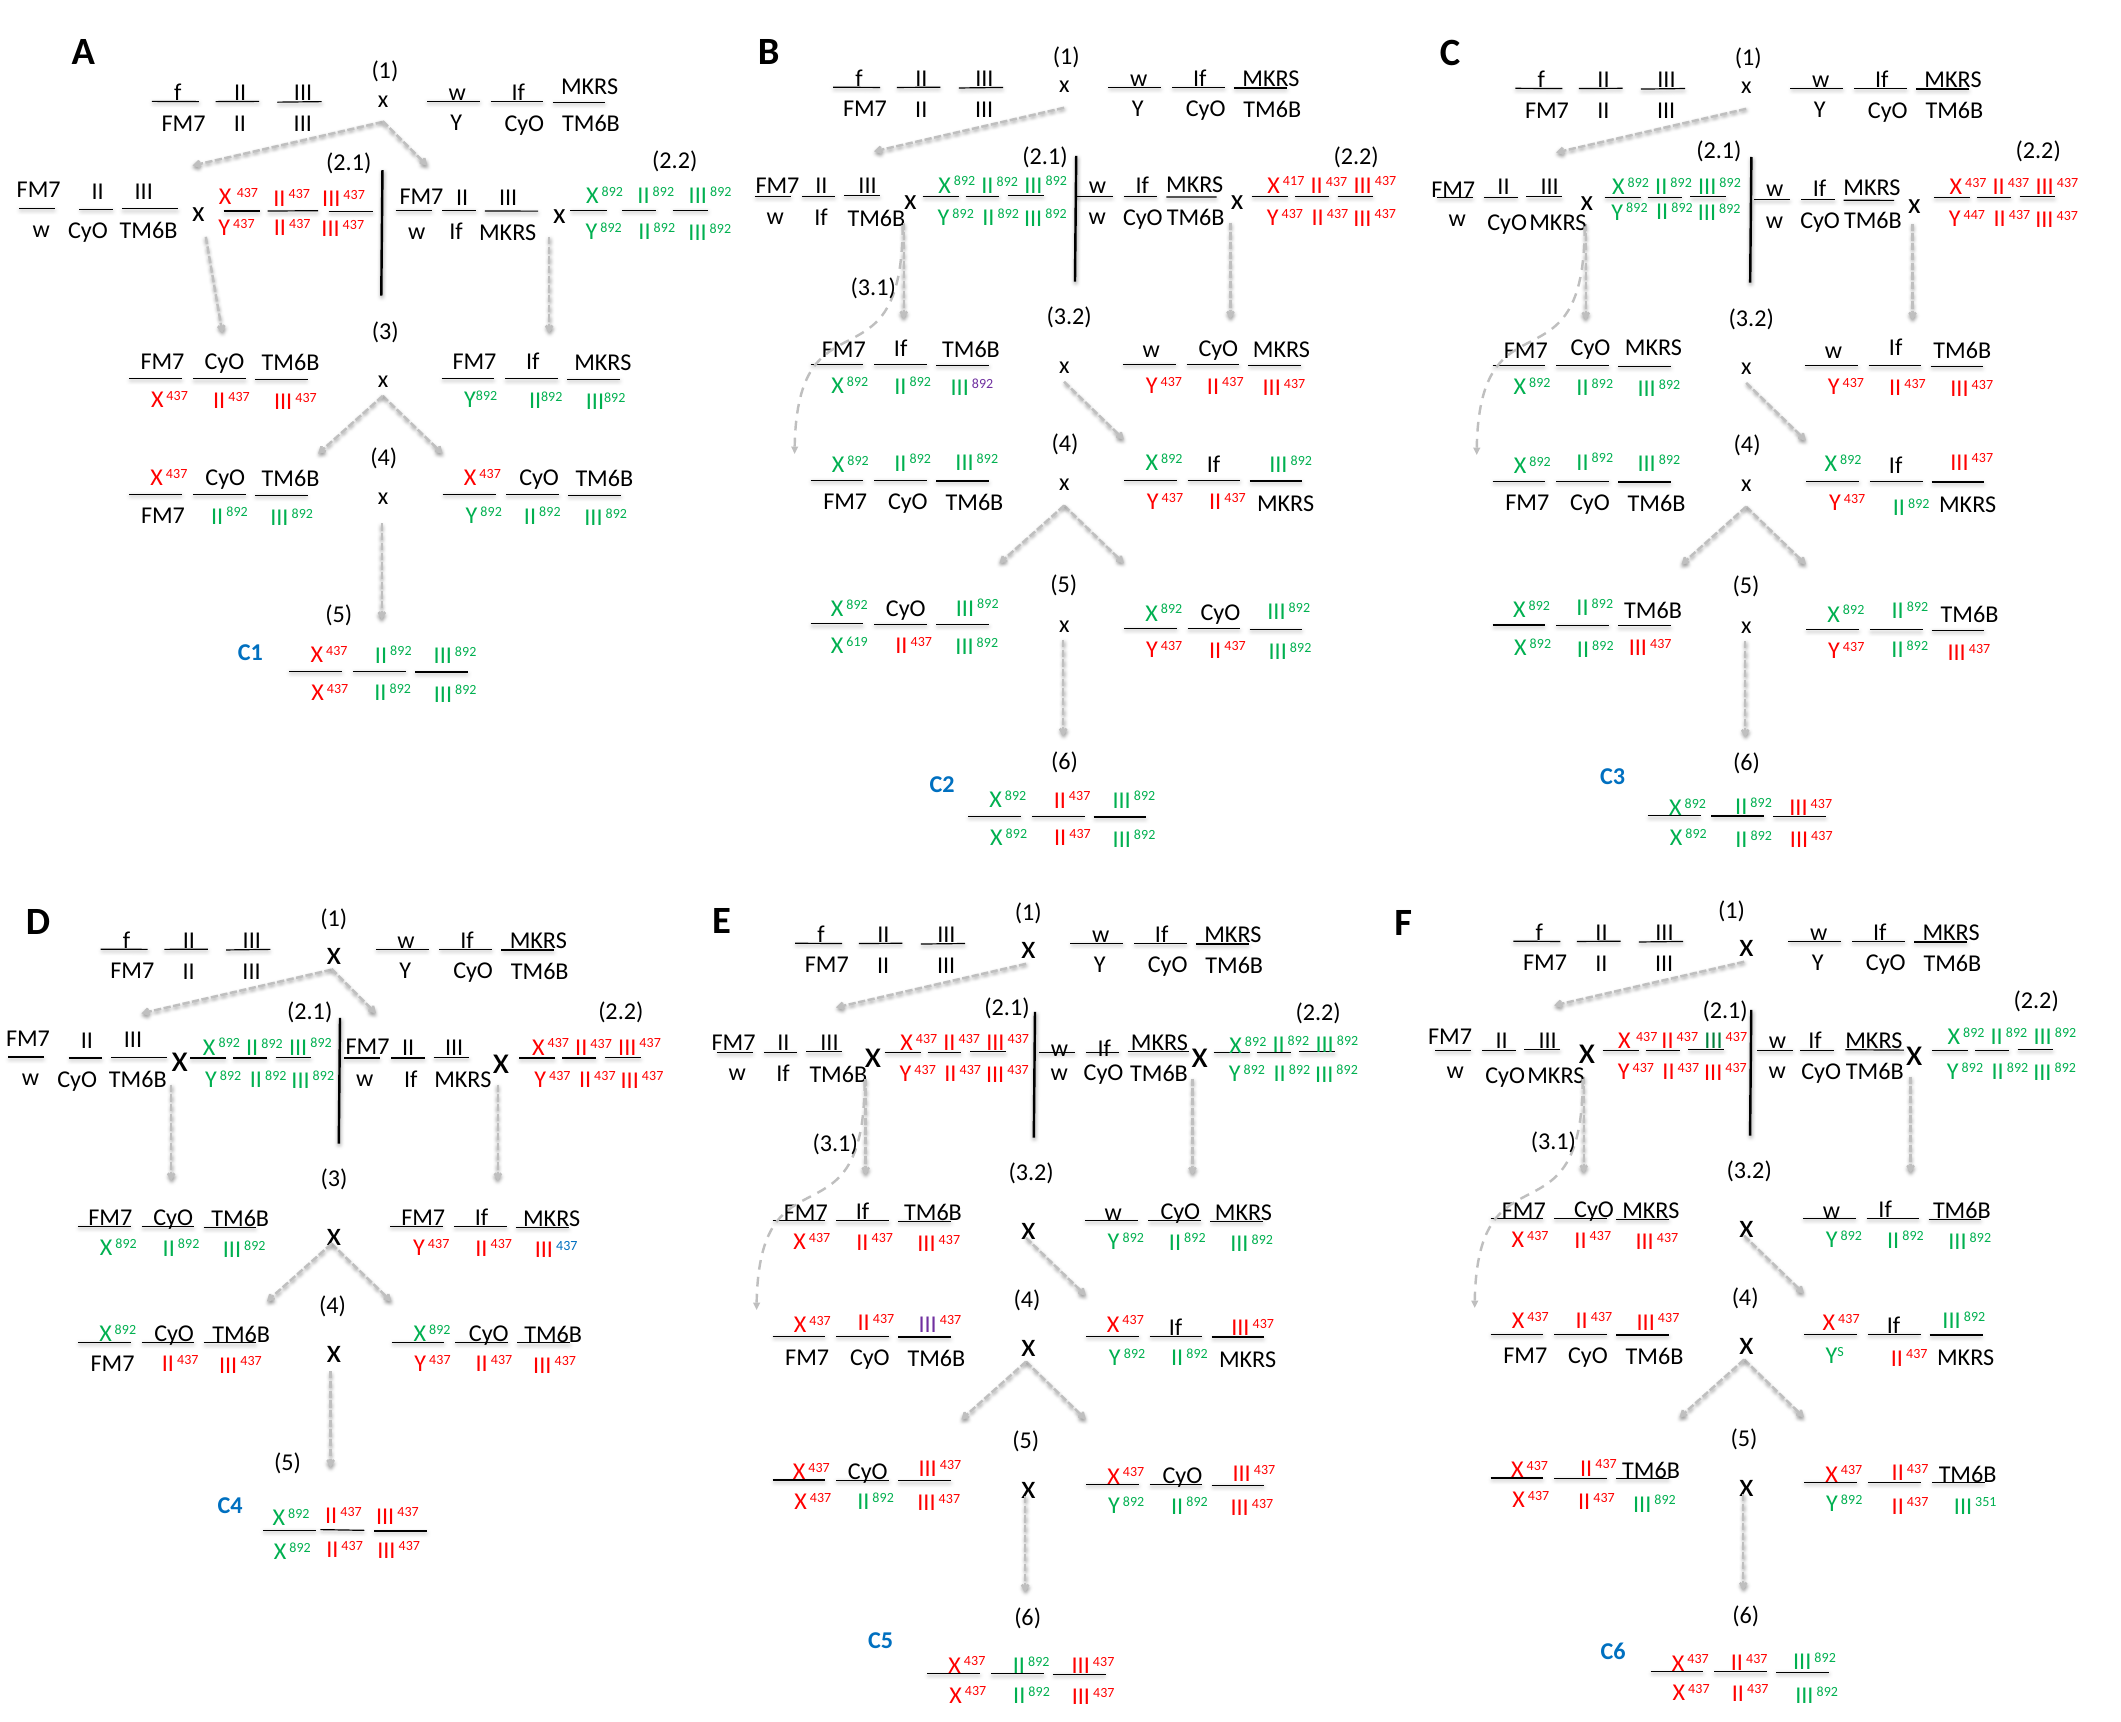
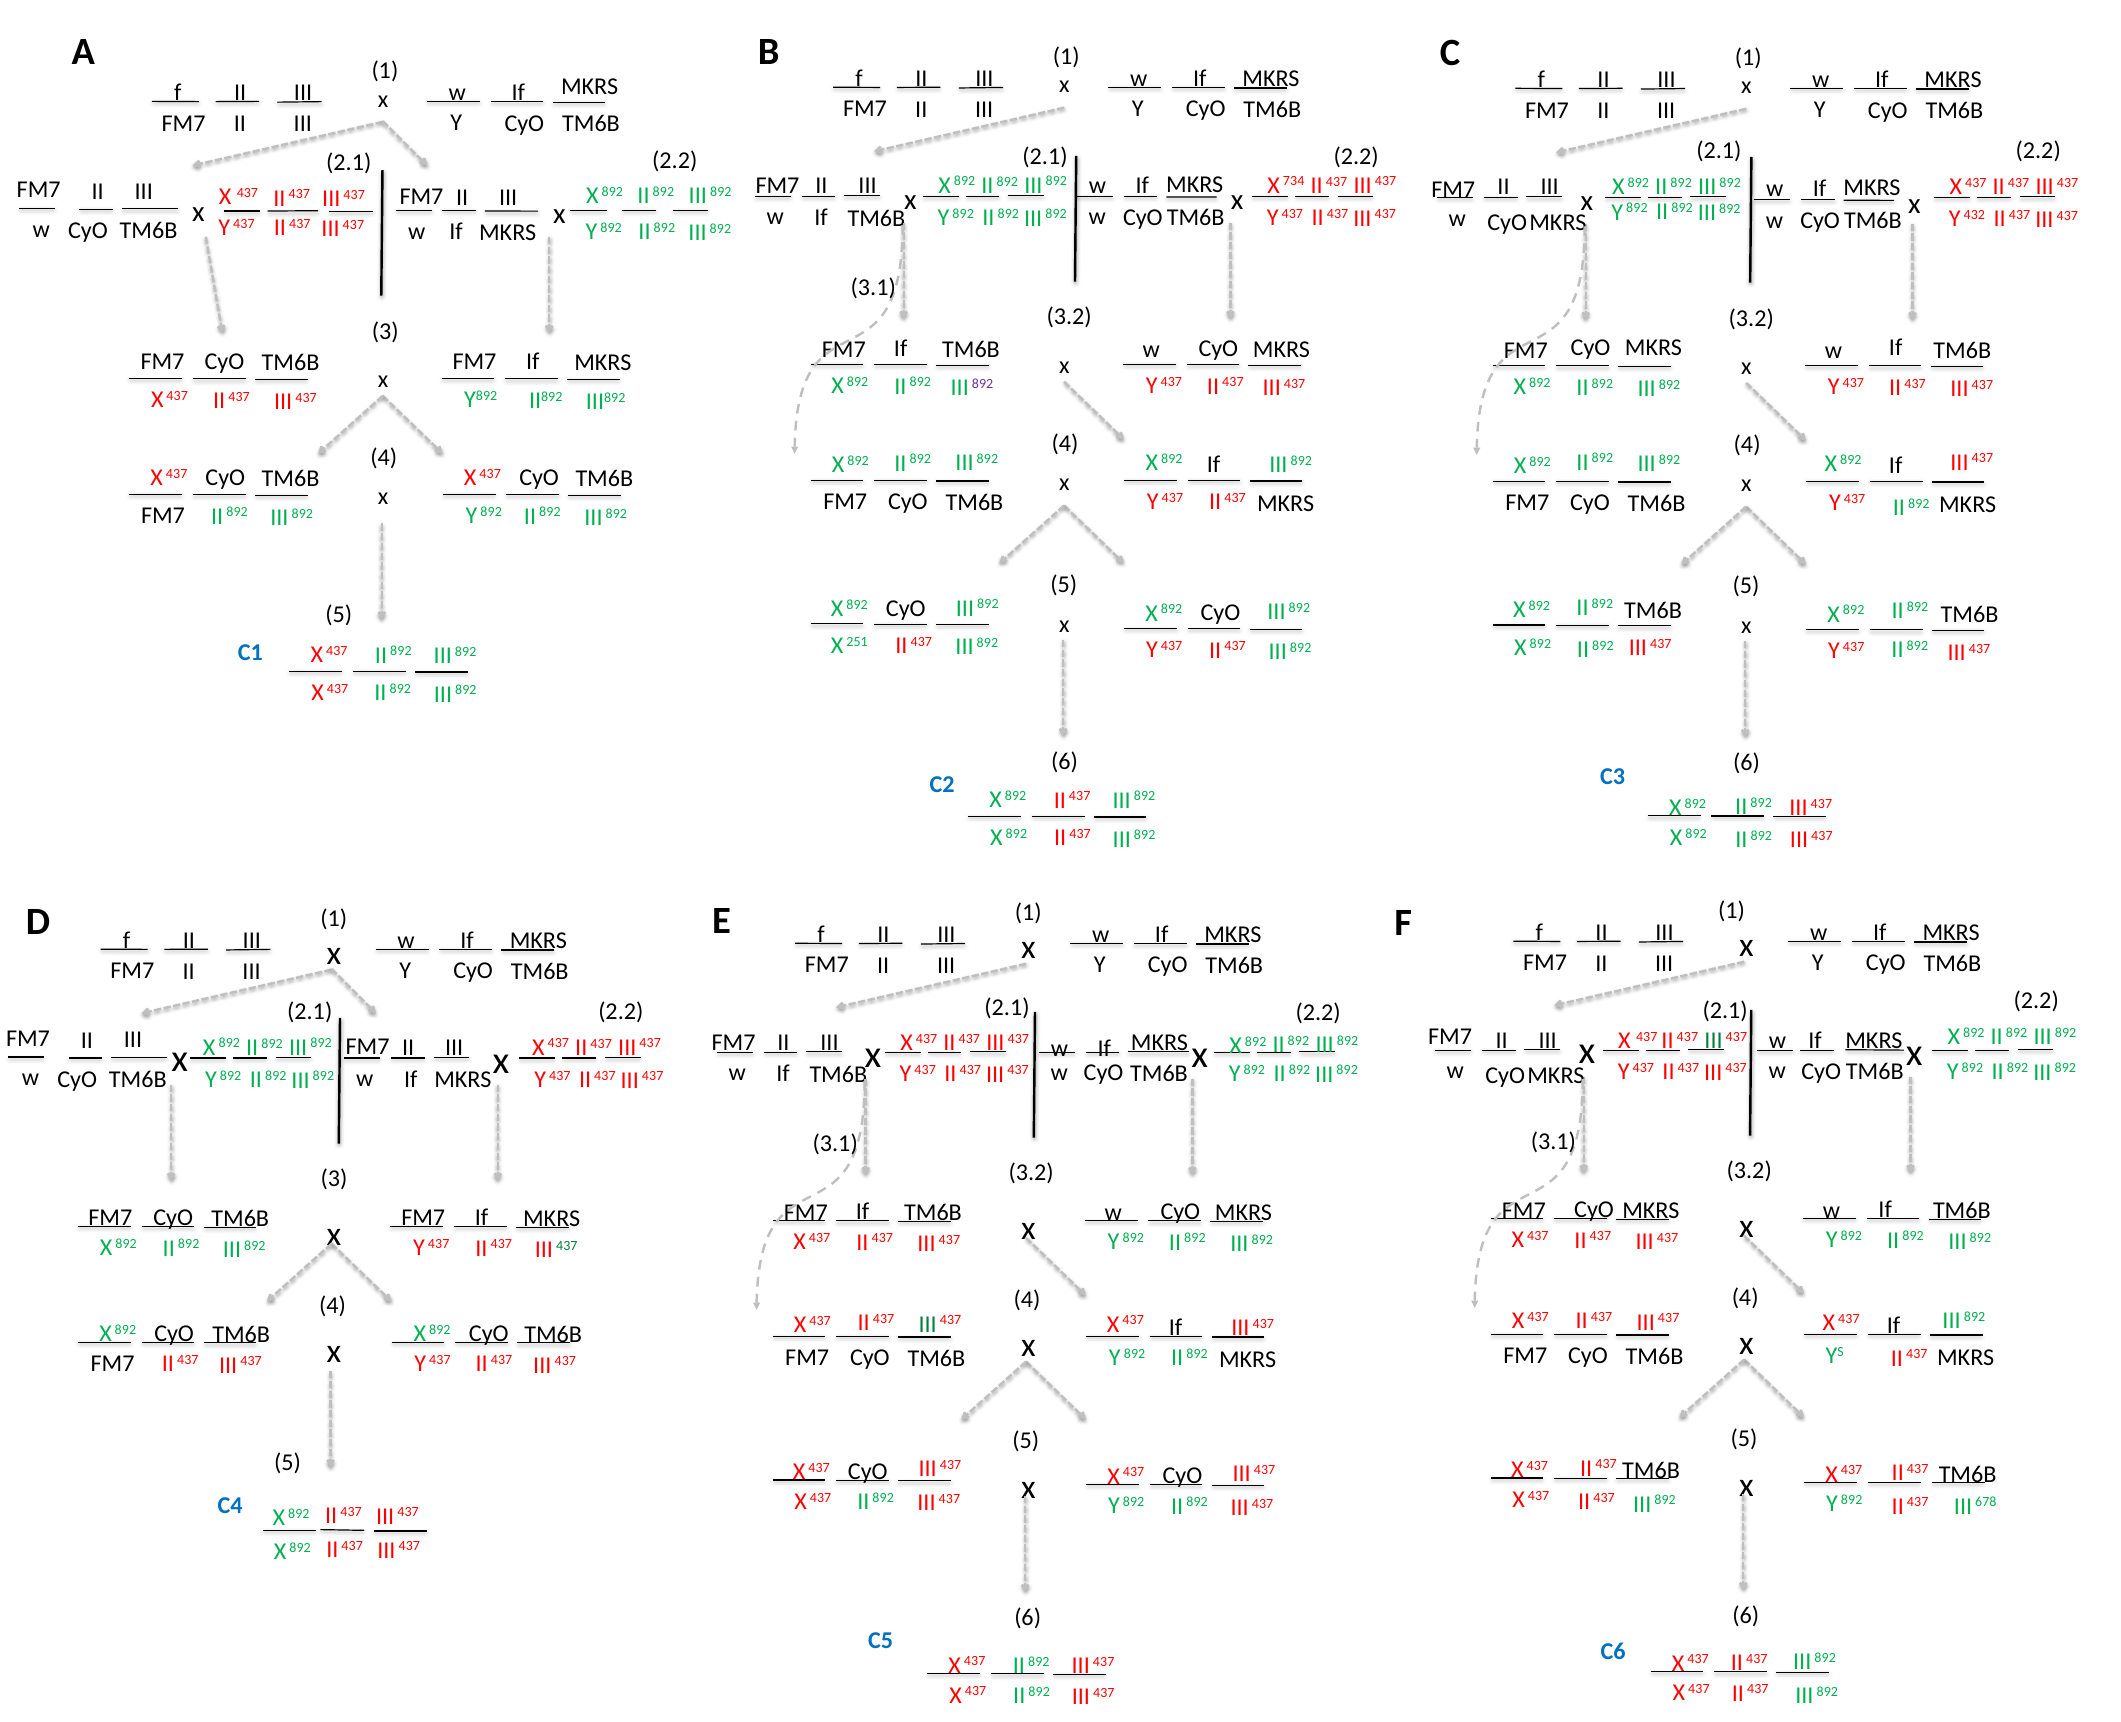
417: 417 -> 734 (1294, 181)
447: 447 -> 432 (1974, 215)
619: 619 -> 251 (857, 642)
437 colour: blue -> green (567, 1246)
III colour: purple -> green (928, 1325)
351: 351 -> 678 (1986, 1503)
